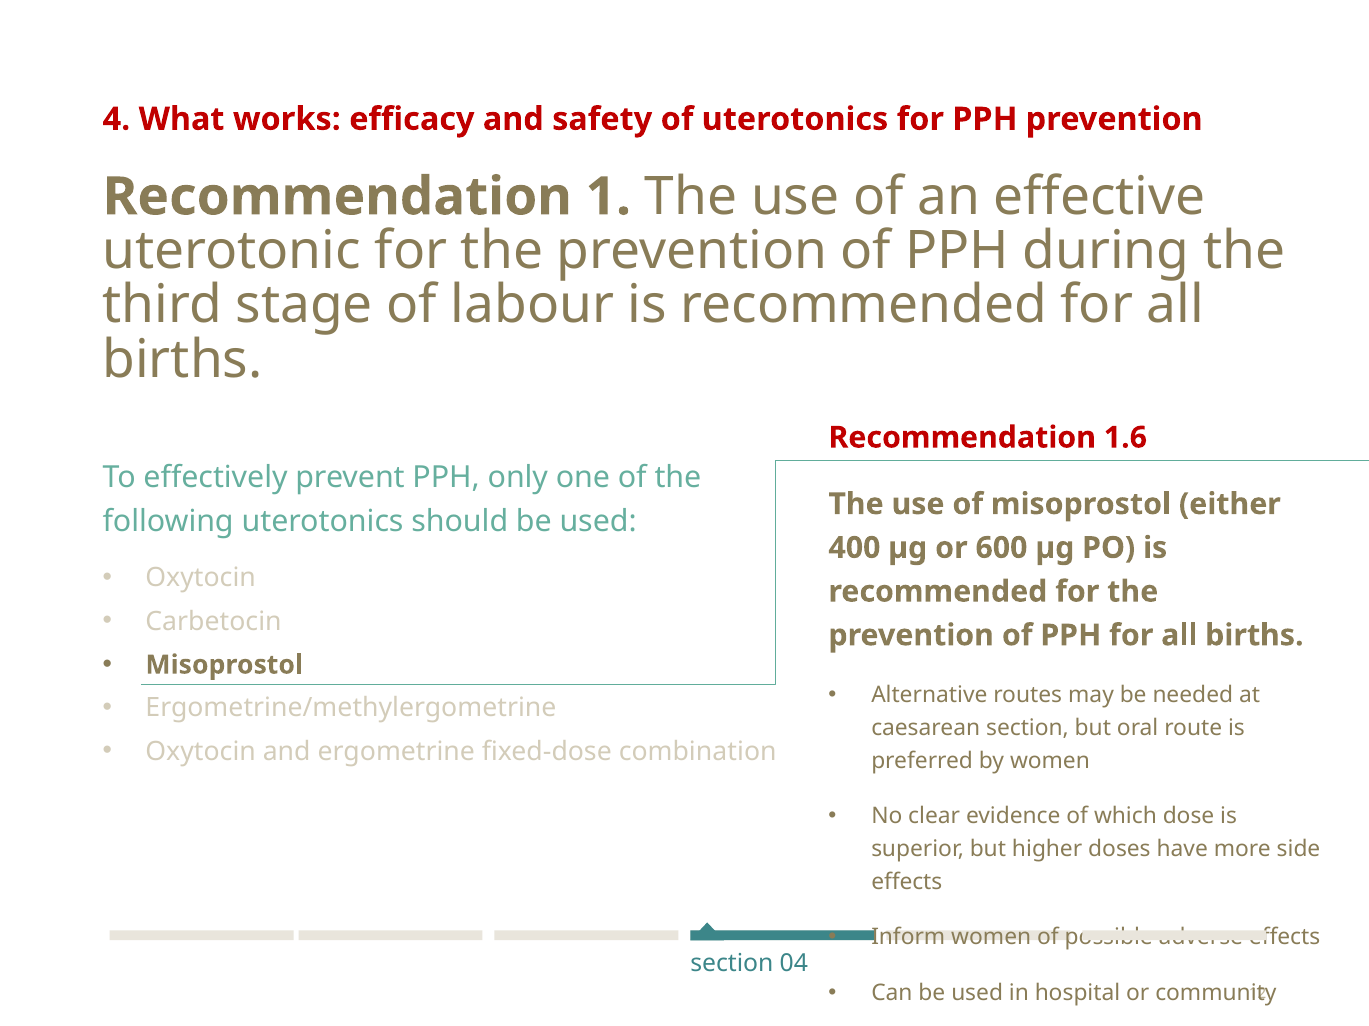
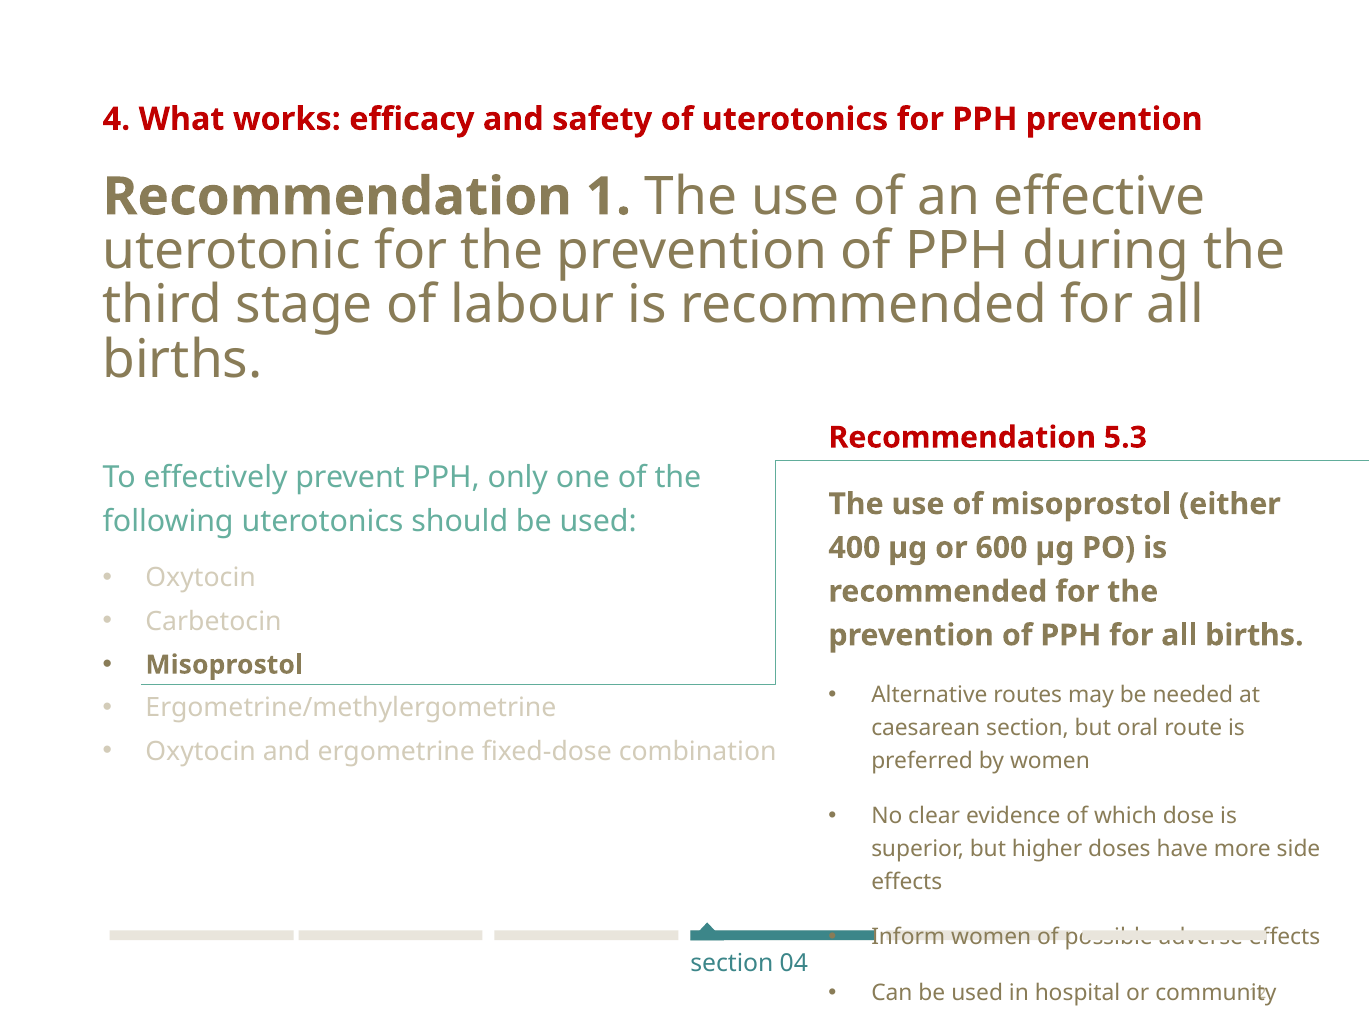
1.6: 1.6 -> 5.3 (1125, 438)
